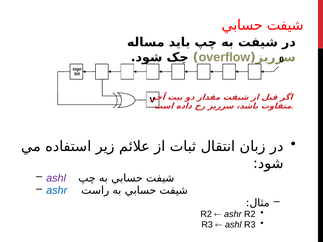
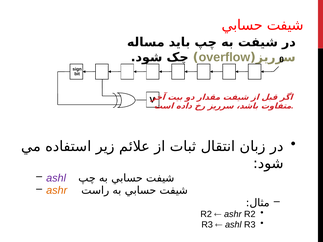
ashr colour: blue -> orange (57, 191)
